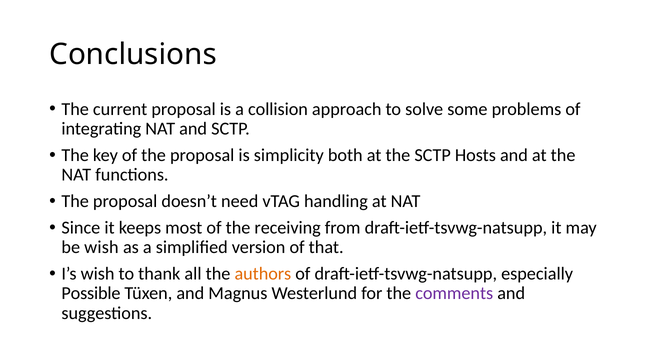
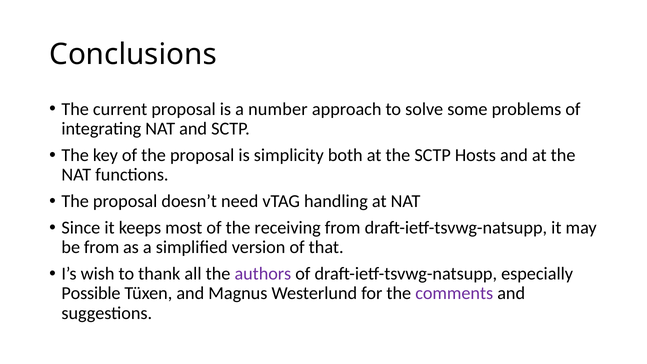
collision: collision -> number (278, 109)
be wish: wish -> from (102, 247)
authors colour: orange -> purple (263, 274)
